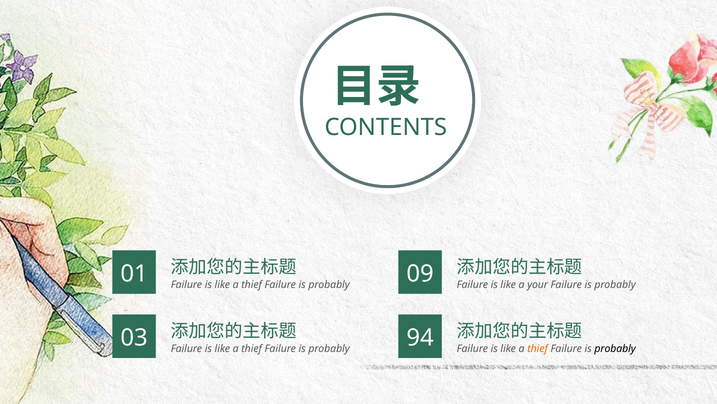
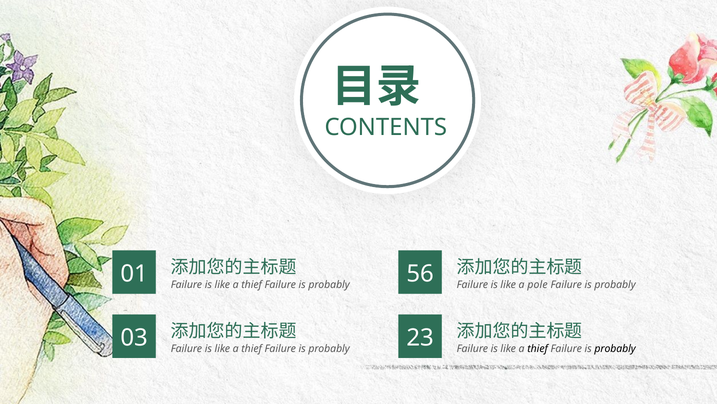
09: 09 -> 56 (420, 273)
your: your -> pole (538, 284)
94: 94 -> 23 (420, 337)
thief colour: orange -> black (538, 348)
